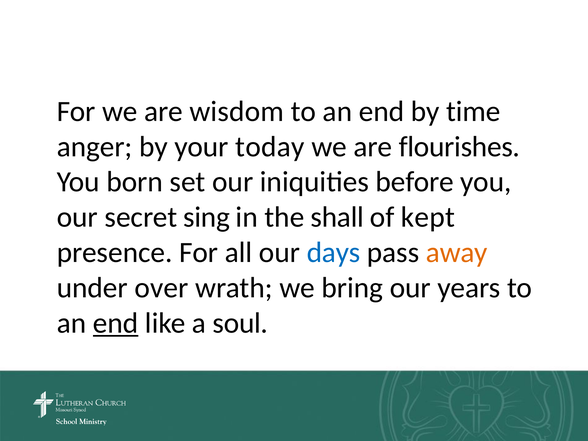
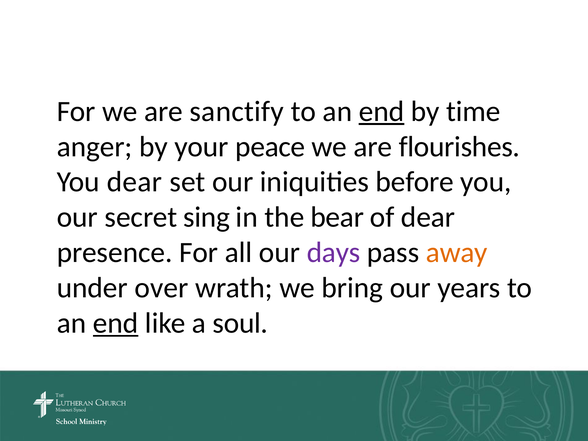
wisdom: wisdom -> sanctify (237, 111)
end underline: none -> present (382, 111)
today: today -> peace (270, 147)
You born: born -> dear (135, 182)
shall: shall -> bear (337, 217)
of kept: kept -> dear (428, 217)
days colour: blue -> purple (334, 253)
